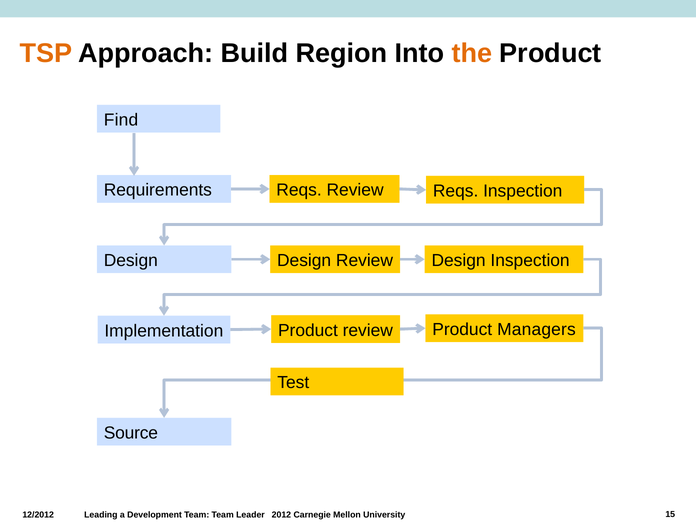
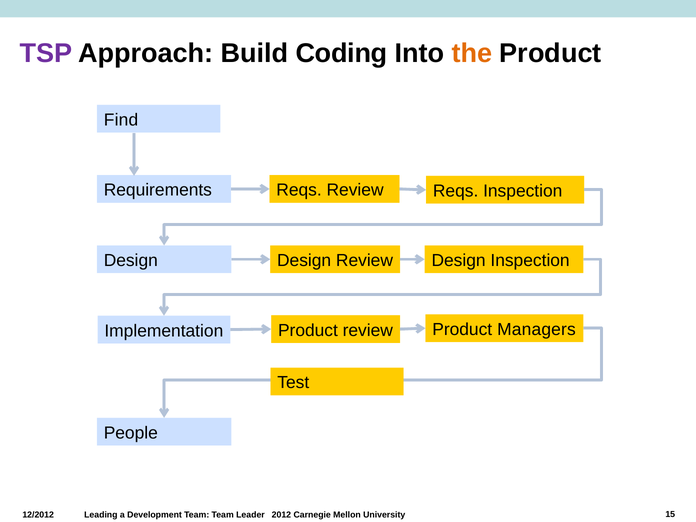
TSP colour: orange -> purple (46, 53)
Region: Region -> Coding (341, 53)
Source: Source -> People (131, 433)
